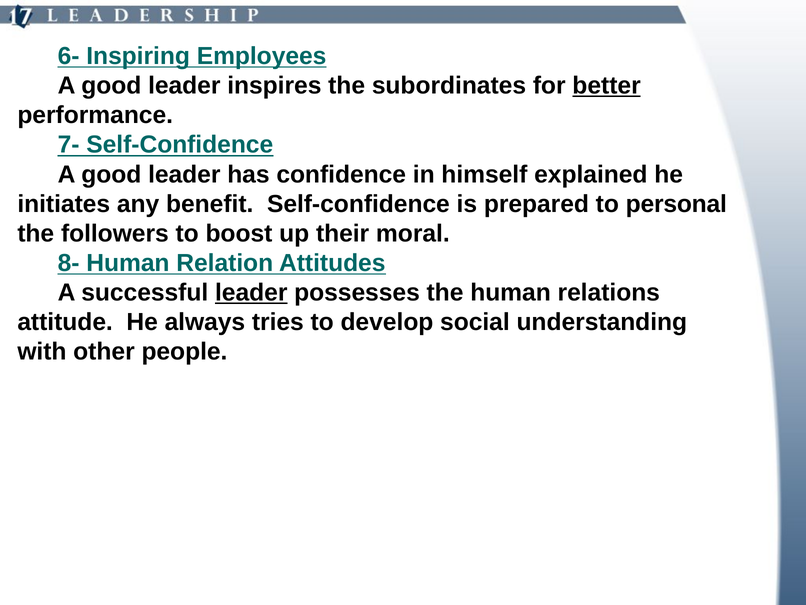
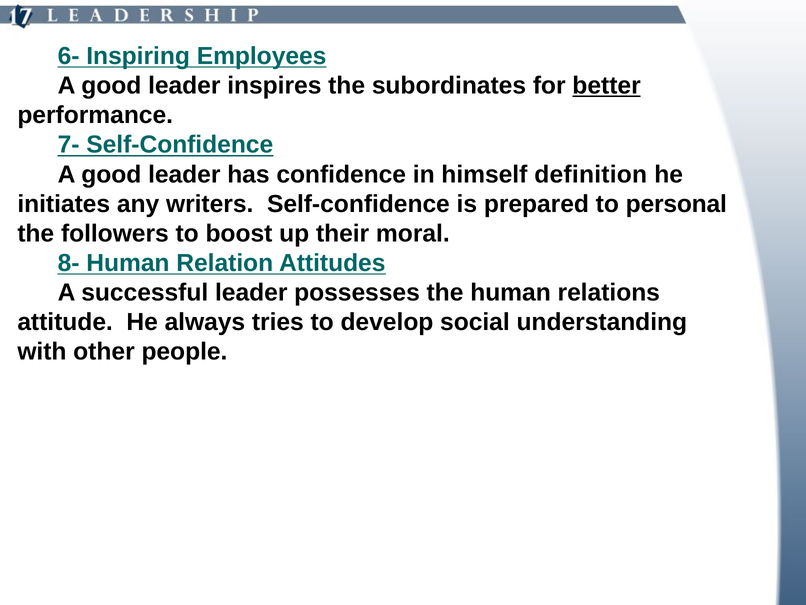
explained: explained -> definition (591, 174)
benefit: benefit -> writers (210, 204)
leader underline: present -> none (251, 292)
